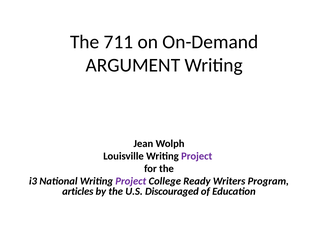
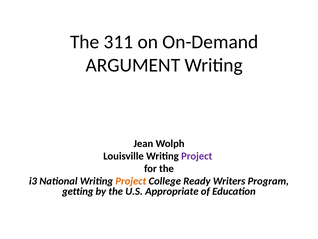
711: 711 -> 311 (118, 42)
Project colour: purple -> orange (131, 181)
articles: articles -> getting (78, 191)
Discouraged: Discouraged -> Appropriate (172, 191)
